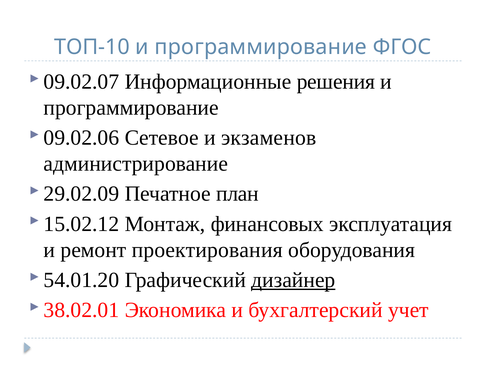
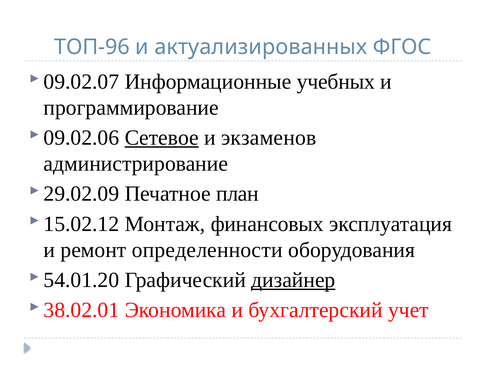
ТОП-10: ТОП-10 -> ТОП-96 (92, 47)
программирование: программирование -> актуализированных (261, 47)
решения: решения -> учебных (336, 82)
Сетевое underline: none -> present (162, 138)
проектирования: проектирования -> определенности (207, 250)
